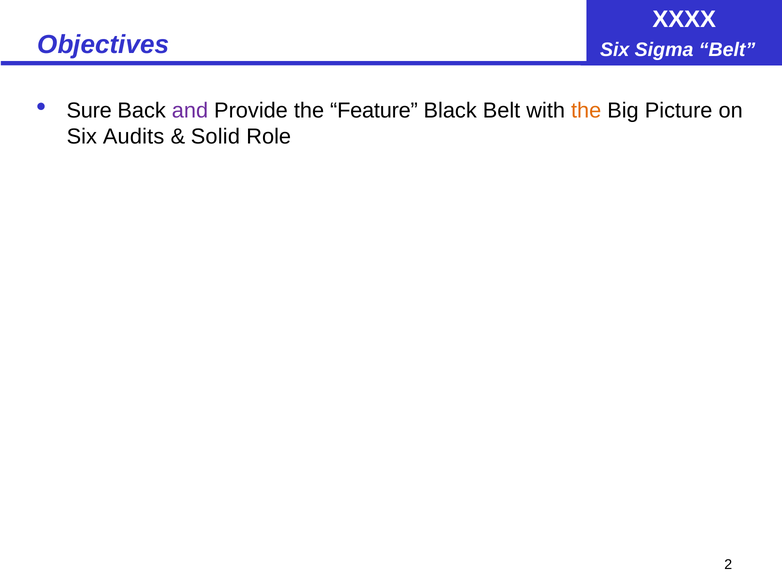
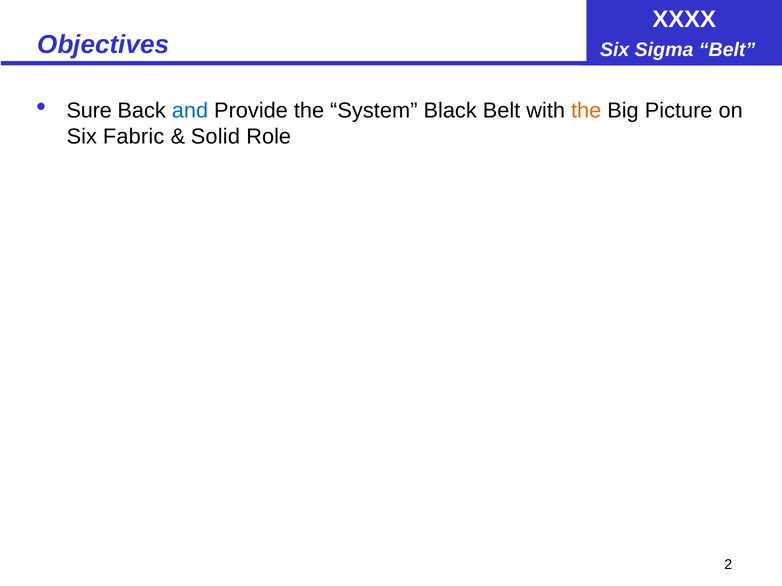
and colour: purple -> blue (190, 111)
Feature: Feature -> System (374, 111)
Audits: Audits -> Fabric (134, 137)
